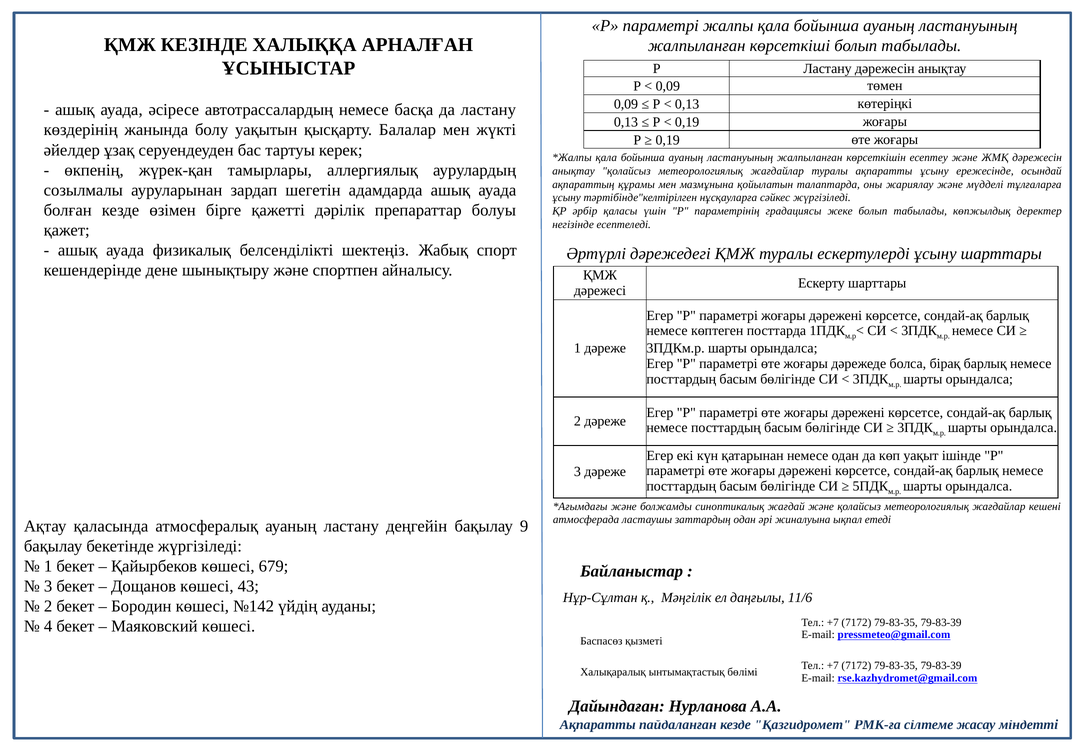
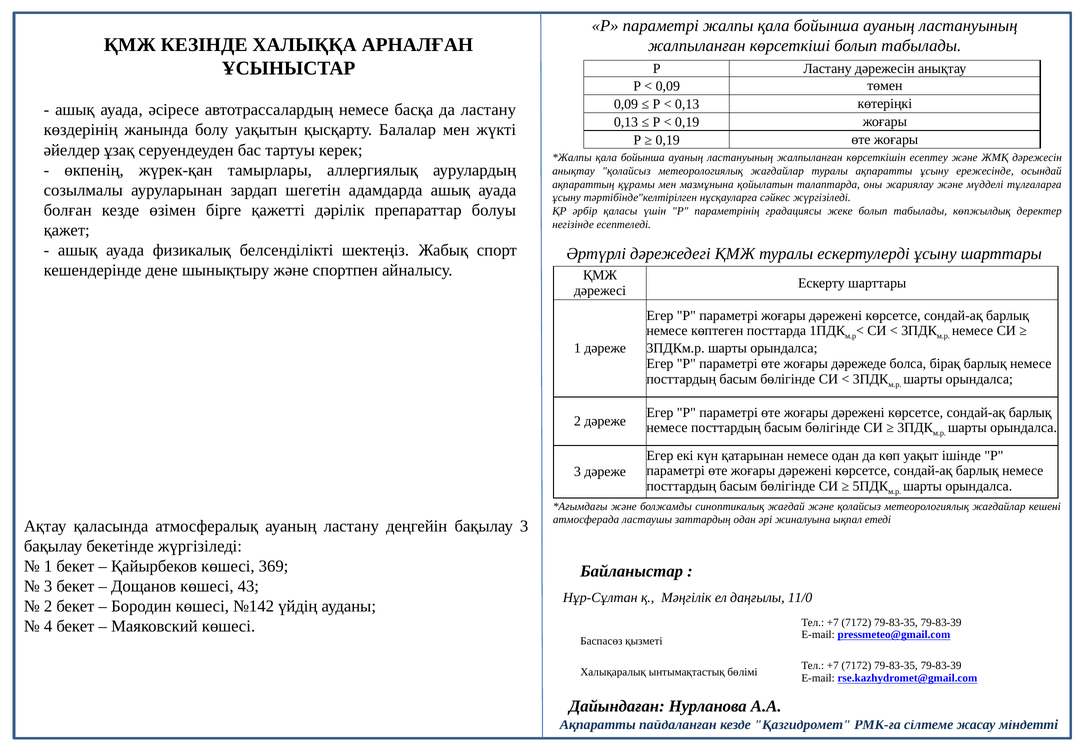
бақылау 9: 9 -> 3 (524, 526)
679: 679 -> 369 (274, 566)
11/6: 11/6 -> 11/0 (800, 598)
